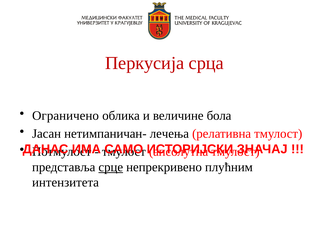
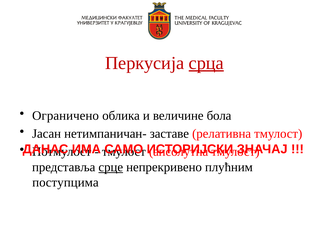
срца underline: none -> present (206, 63)
лечења: лечења -> заставе (169, 134)
интензитета: интензитета -> поступцима (65, 182)
